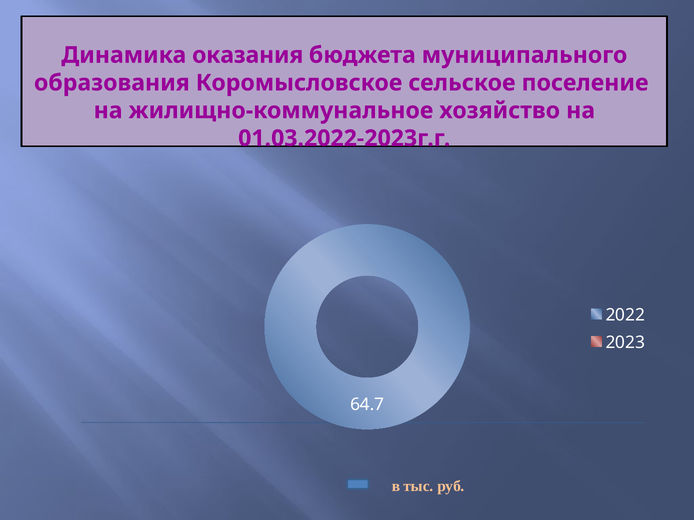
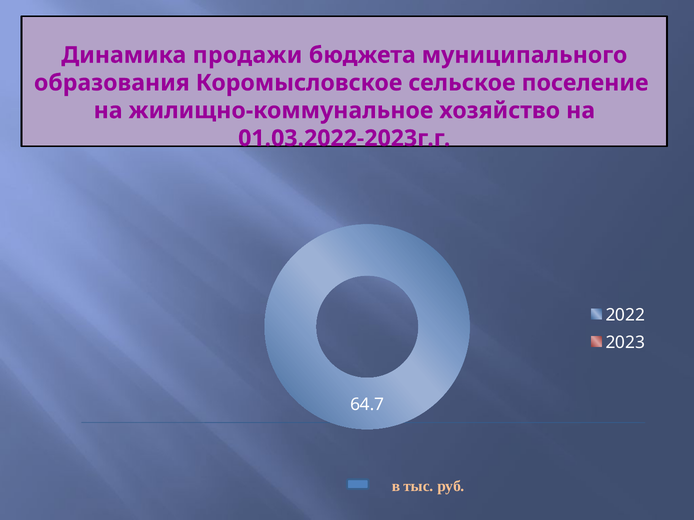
оказания: оказания -> продажи (247, 55)
